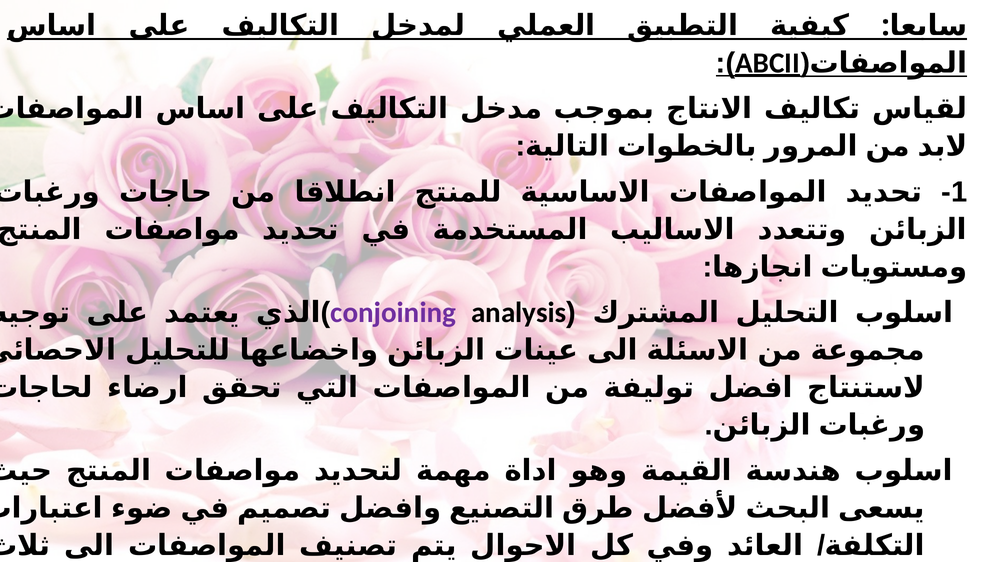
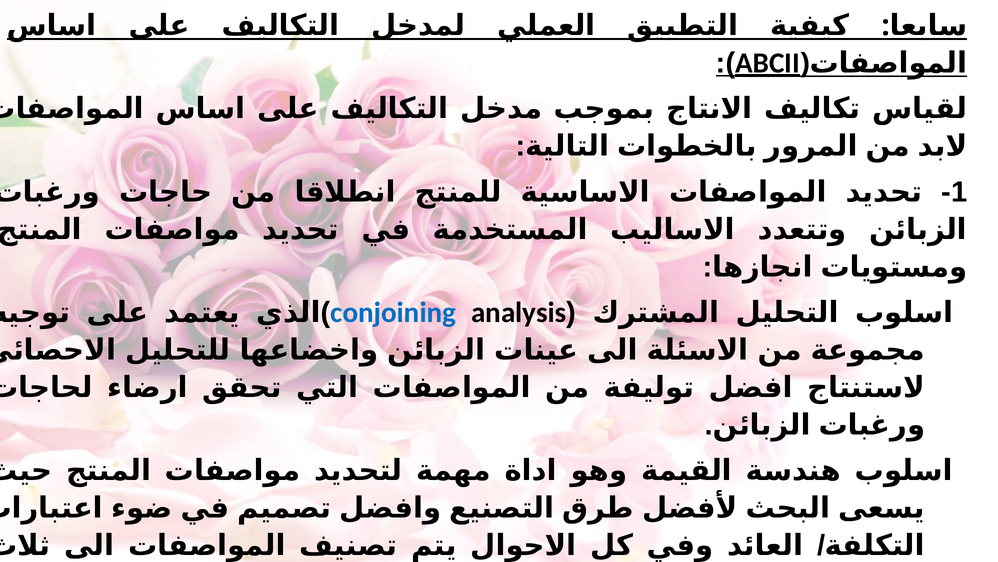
conjoining colour: purple -> blue (393, 312)
